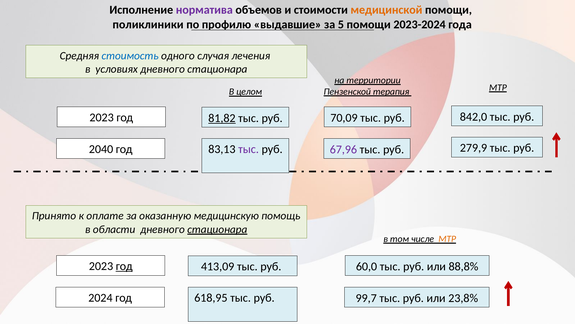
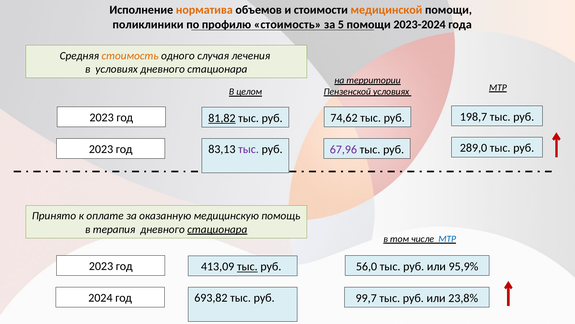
норматива colour: purple -> orange (204, 10)
профилю выдавшие: выдавшие -> стоимость (288, 24)
стоимость colour: blue -> orange (130, 56)
Пензенской терапия: терапия -> условиях (391, 92)
842,0: 842,0 -> 198,7 (474, 117)
70,09: 70,09 -> 74,62 (344, 118)
279,9: 279,9 -> 289,0 (474, 148)
2040: 2040 -> 2023 (101, 149)
области: области -> терапия (114, 229)
МТР colour: orange -> blue (447, 239)
год underline: present -> none (124, 266)
60,0: 60,0 -> 56,0 (366, 266)
88,8%: 88,8% -> 95,9% (463, 266)
тыс underline: none -> present (247, 266)
618,95: 618,95 -> 693,82 (211, 297)
